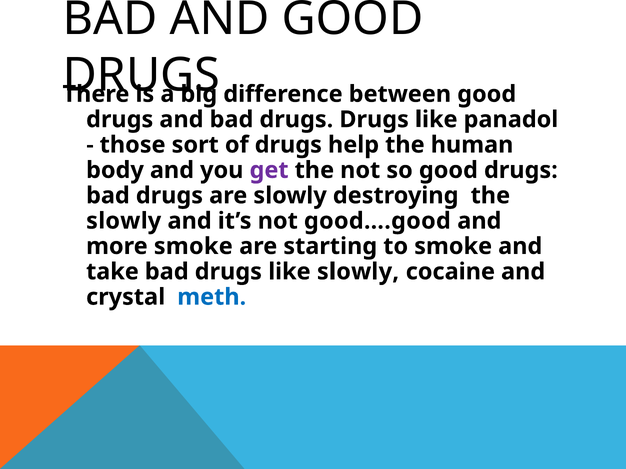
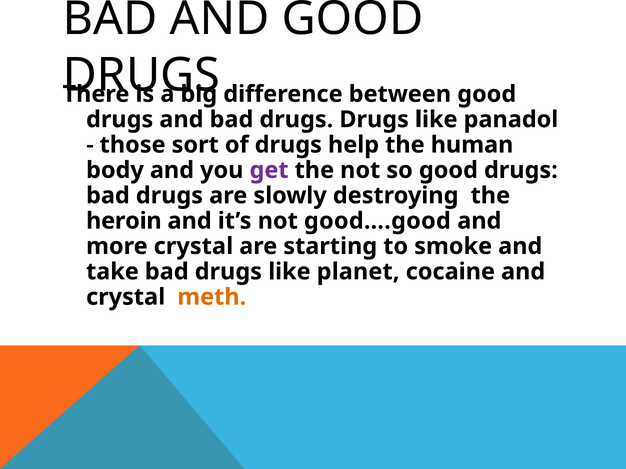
slowly: slowly -> heroin (124, 221)
more smoke: smoke -> crystal (193, 247)
like slowly: slowly -> planet (358, 272)
meth colour: blue -> orange (212, 297)
